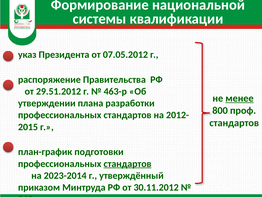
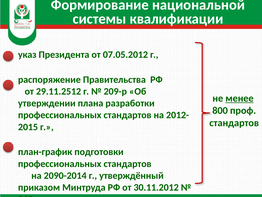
29.51.2012: 29.51.2012 -> 29.11.2512 (59, 91)
463-р: 463-р -> 209-р (115, 91)
стандартов underline: present -> none (128, 163)
2023-2014: 2023-2014 -> 2090-2014 (65, 175)
